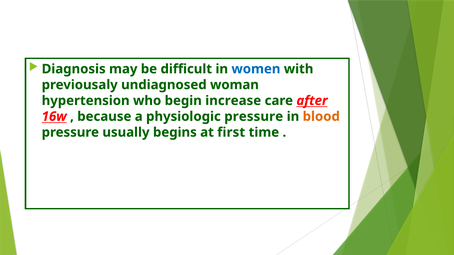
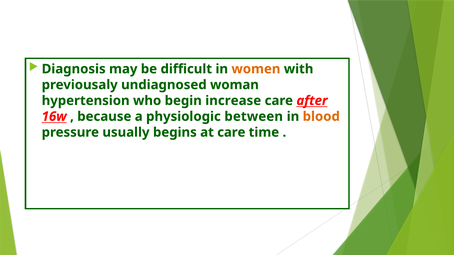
women colour: blue -> orange (256, 69)
physiologic pressure: pressure -> between (254, 117)
at first: first -> care (231, 132)
